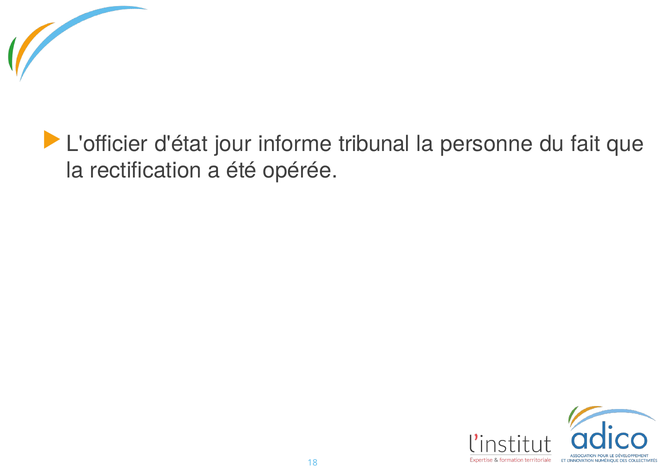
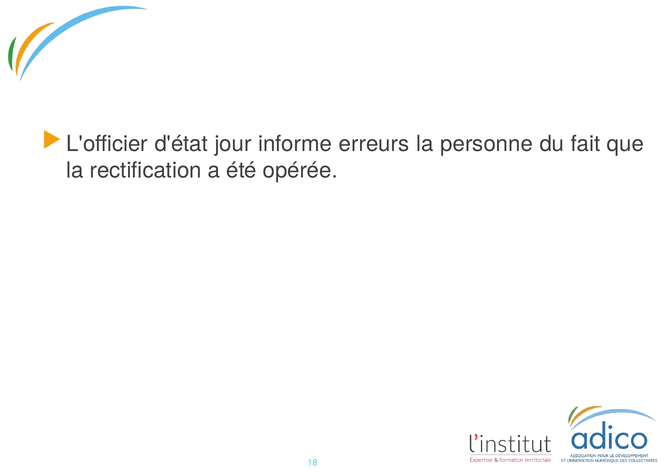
tribunal: tribunal -> erreurs (374, 144)
